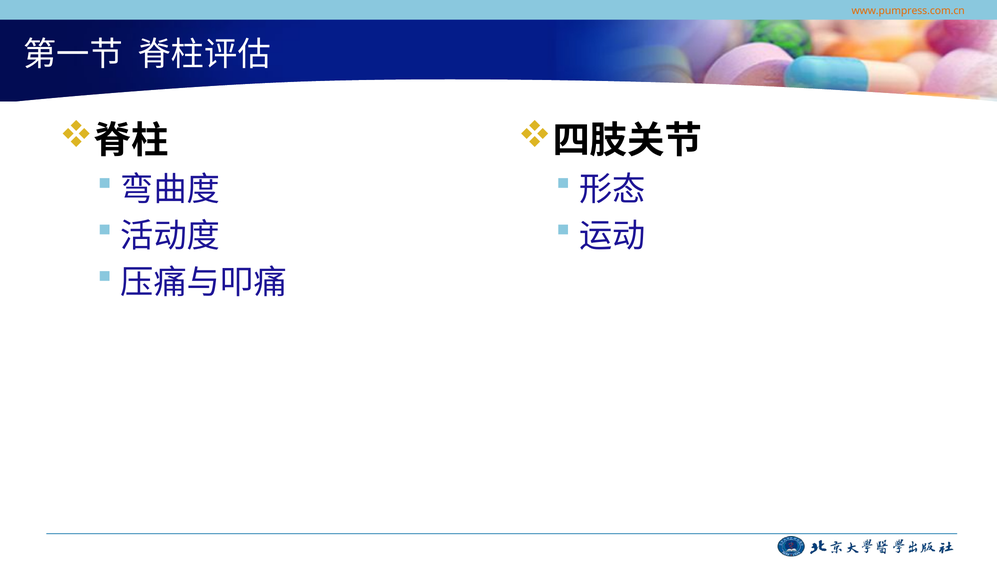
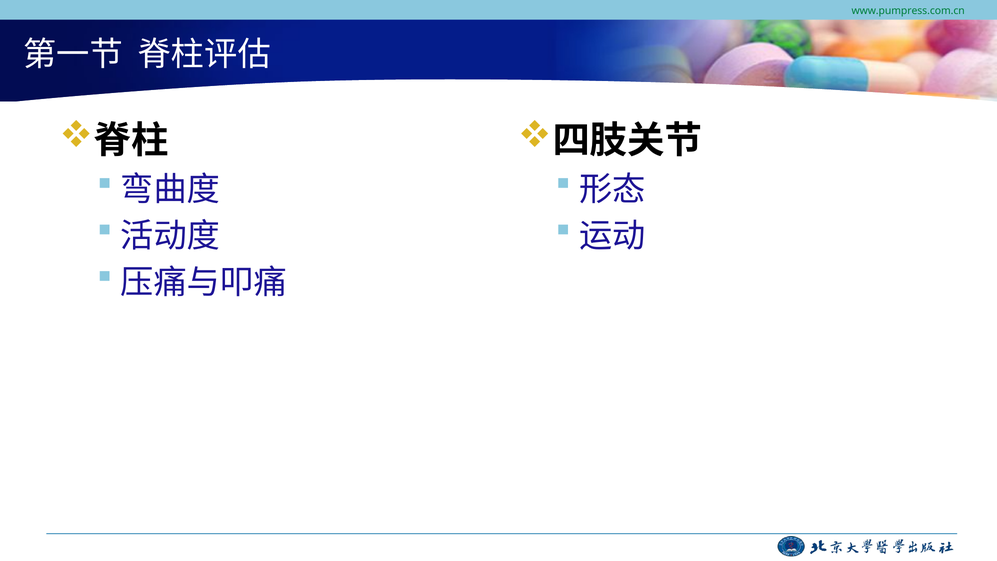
www.pumpress.com.cn colour: orange -> green (908, 11)
